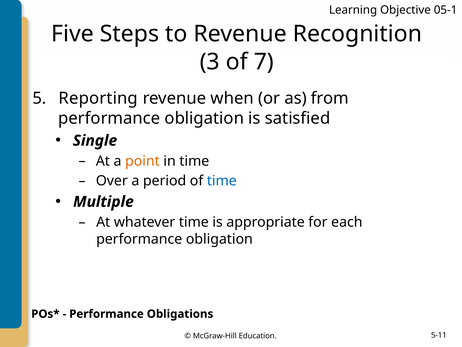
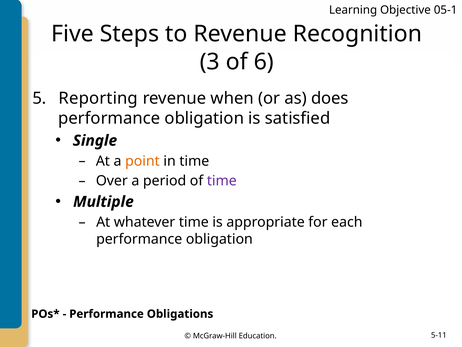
7: 7 -> 6 (264, 62)
from: from -> does (330, 98)
time colour: blue -> purple (222, 181)
